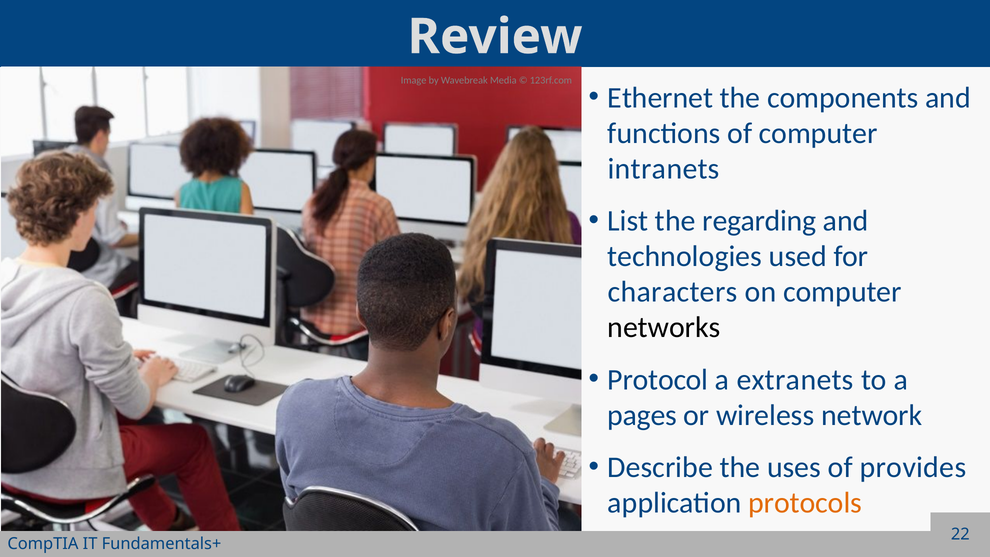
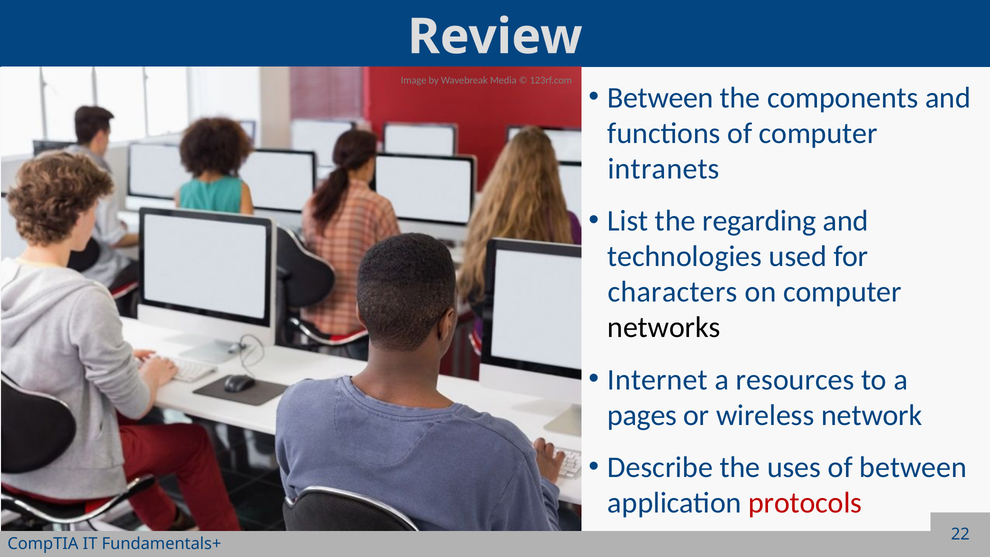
Ethernet: Ethernet -> Between (660, 98)
Protocol: Protocol -> Internet (658, 380)
extranets: extranets -> resources (795, 380)
of provides: provides -> between (913, 467)
protocols colour: orange -> red (805, 503)
